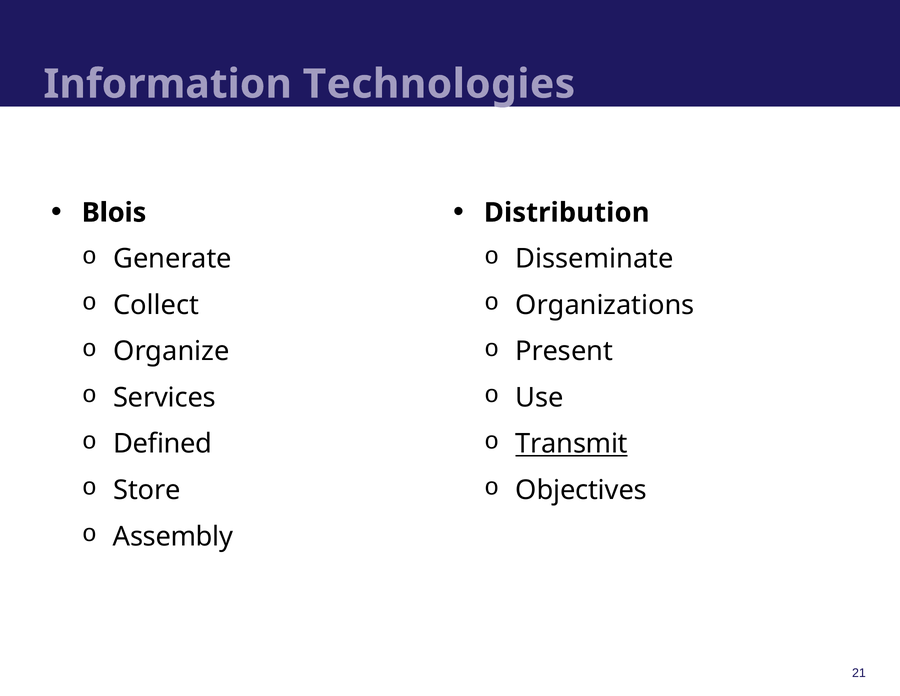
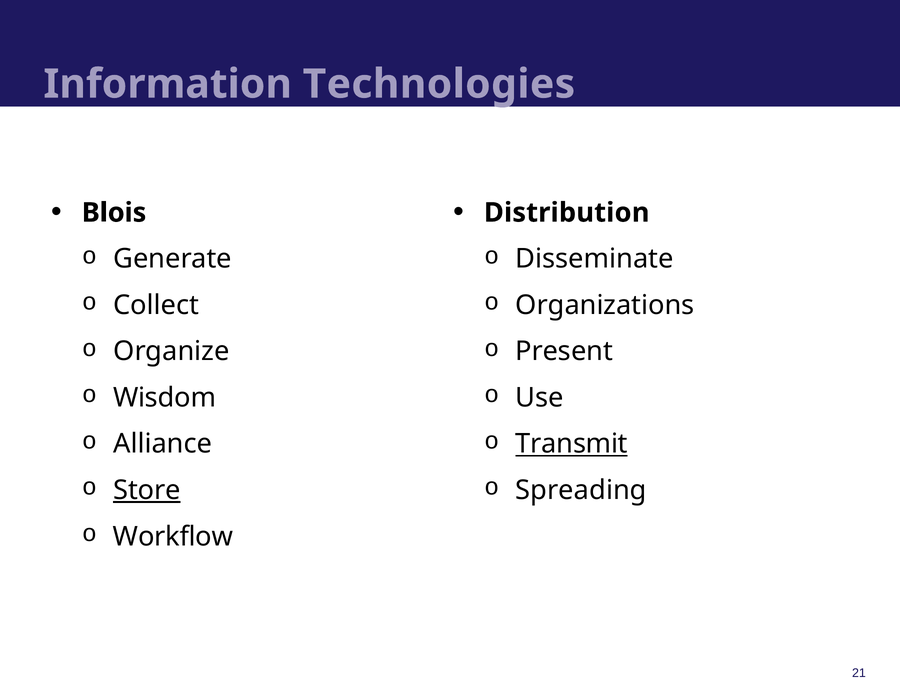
Services: Services -> Wisdom (165, 397)
Defined: Defined -> Alliance (163, 444)
Store underline: none -> present (147, 490)
Objectives: Objectives -> Spreading (581, 490)
Assembly: Assembly -> Workflow (173, 536)
